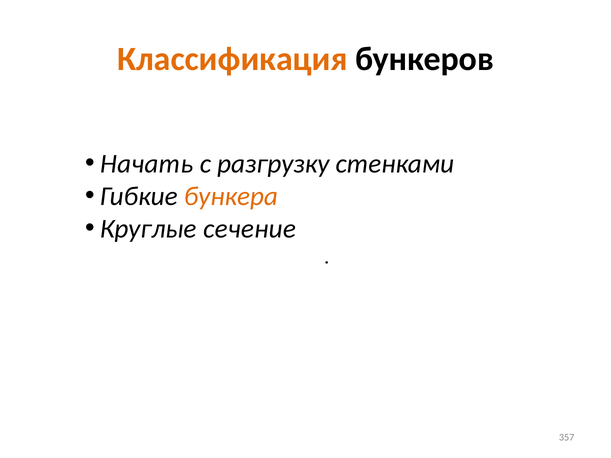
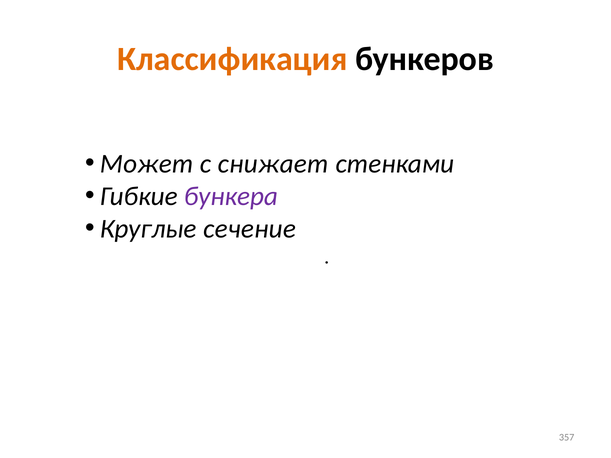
Начать: Начать -> Может (147, 164)
разгрузку: разгрузку -> снижает (273, 164)
бункера colour: orange -> purple (231, 196)
